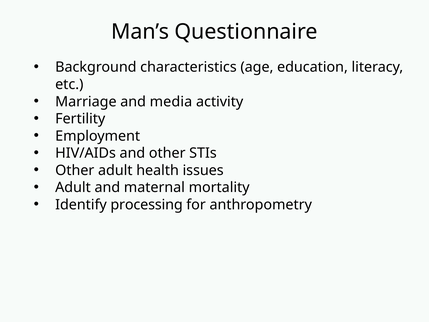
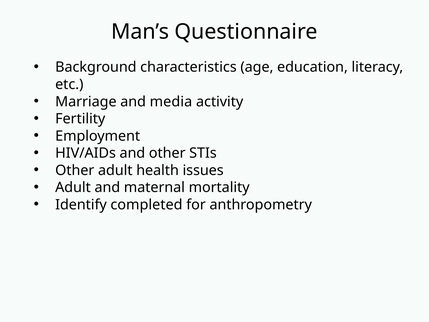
processing: processing -> completed (147, 204)
